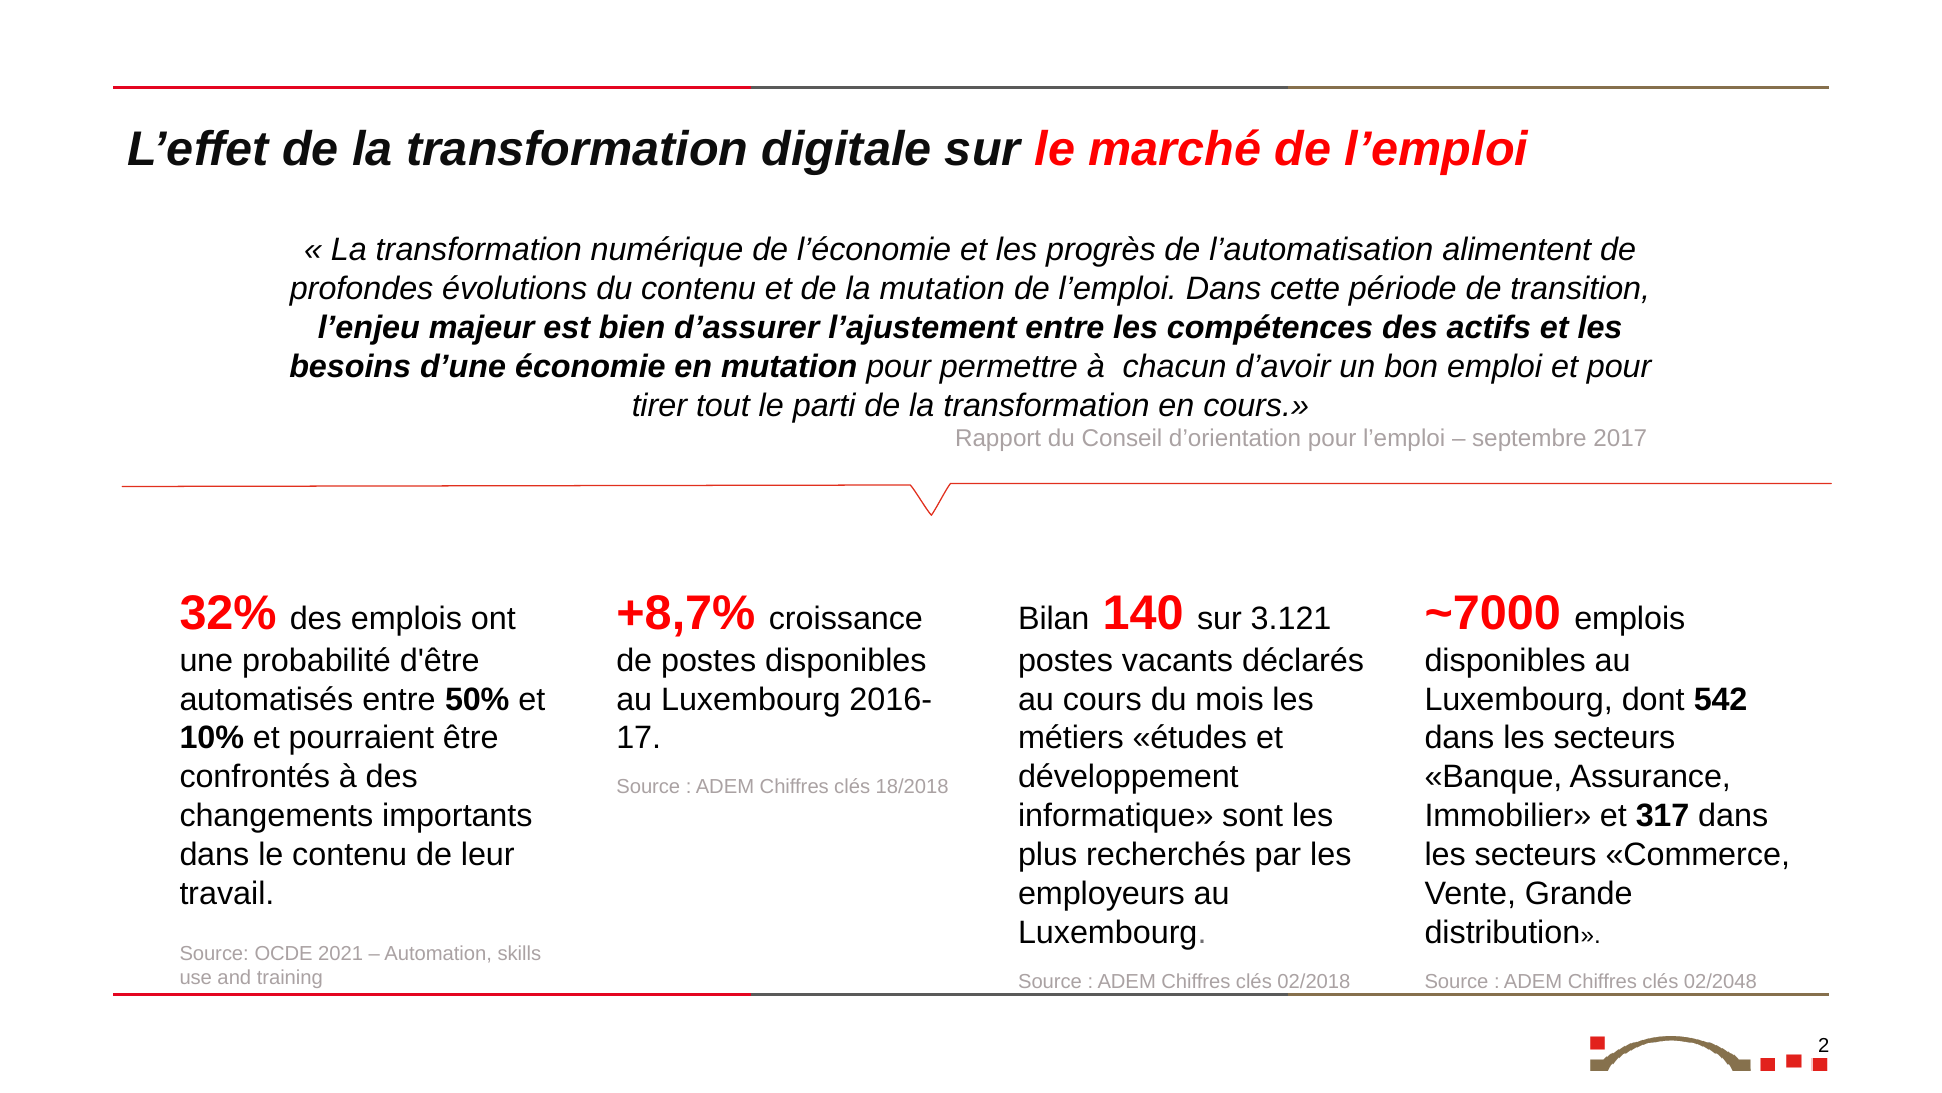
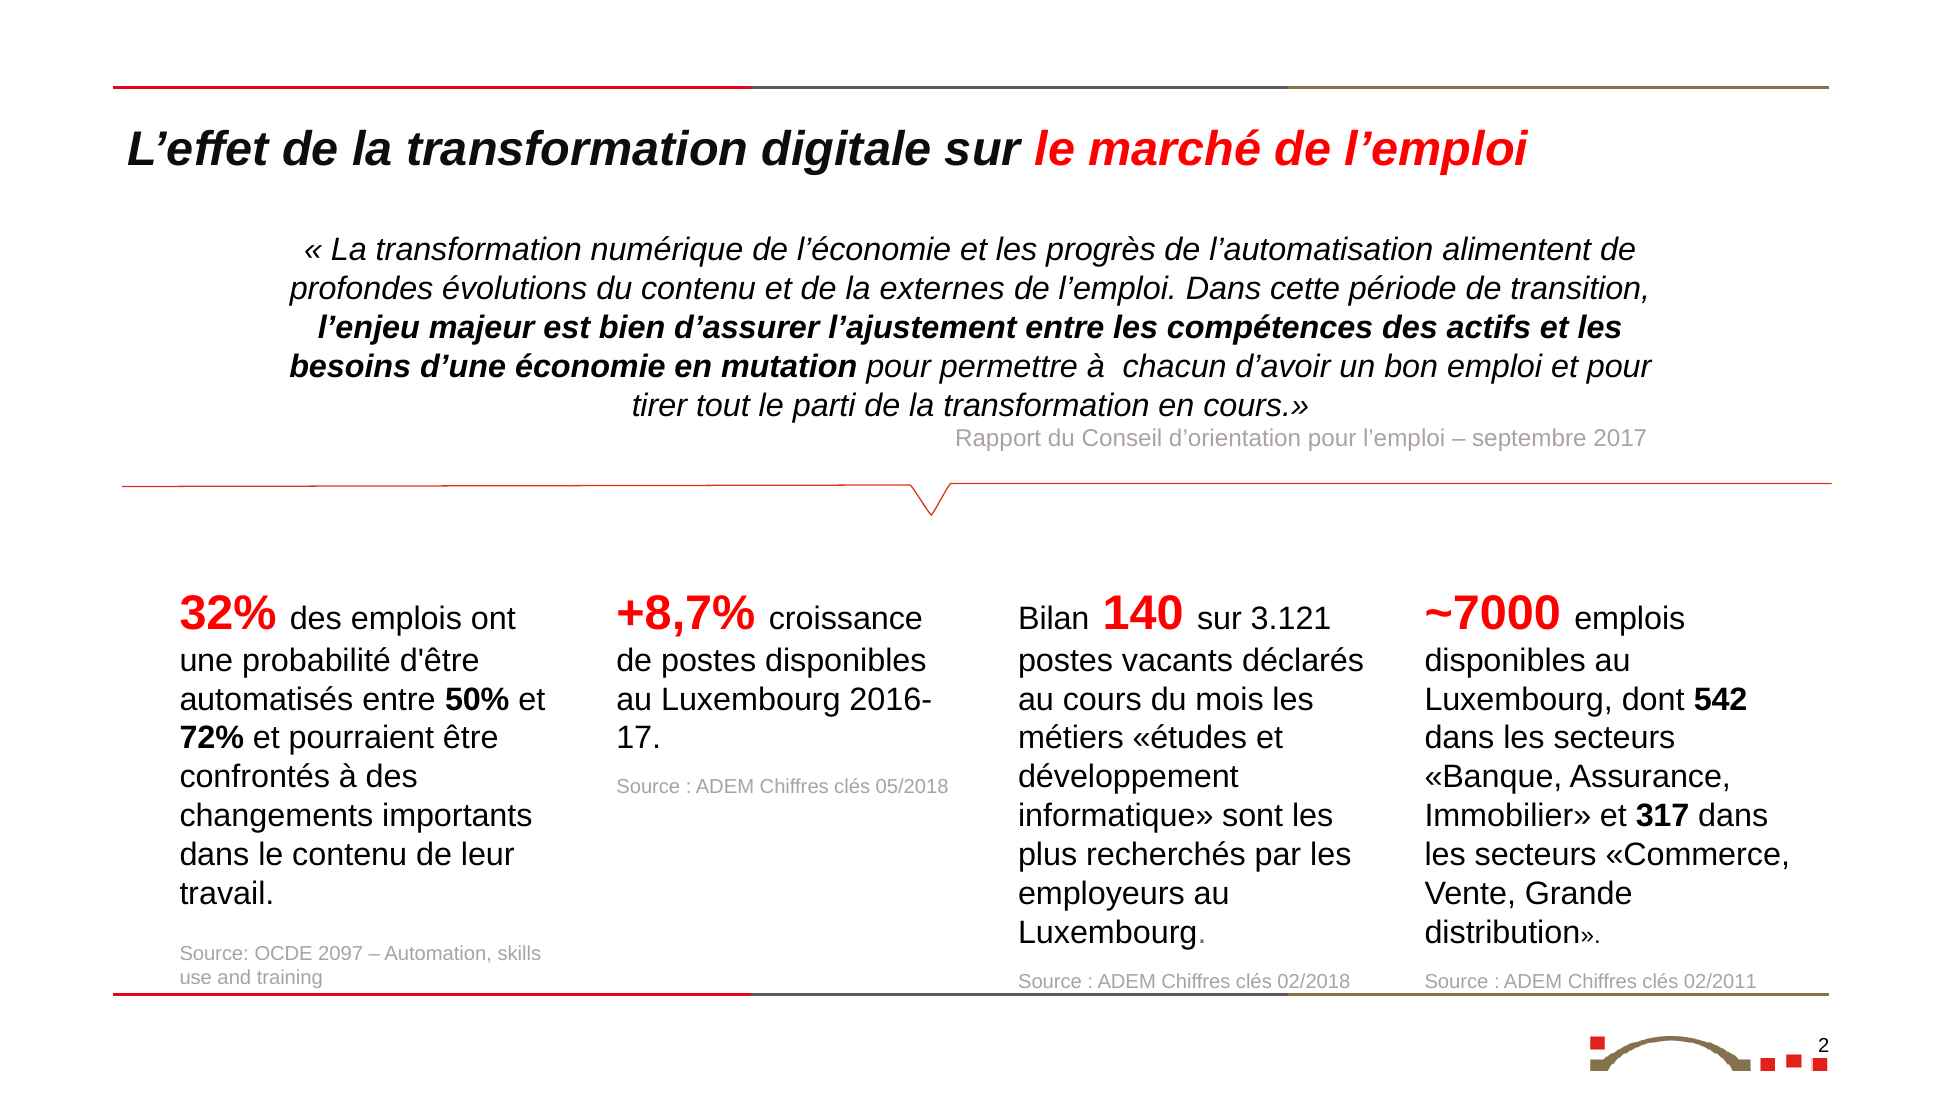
la mutation: mutation -> externes (942, 289)
10%: 10% -> 72% (212, 738)
18/2018: 18/2018 -> 05/2018 (912, 787)
2021: 2021 -> 2097 (341, 953)
02/2048: 02/2048 -> 02/2011 (1720, 981)
